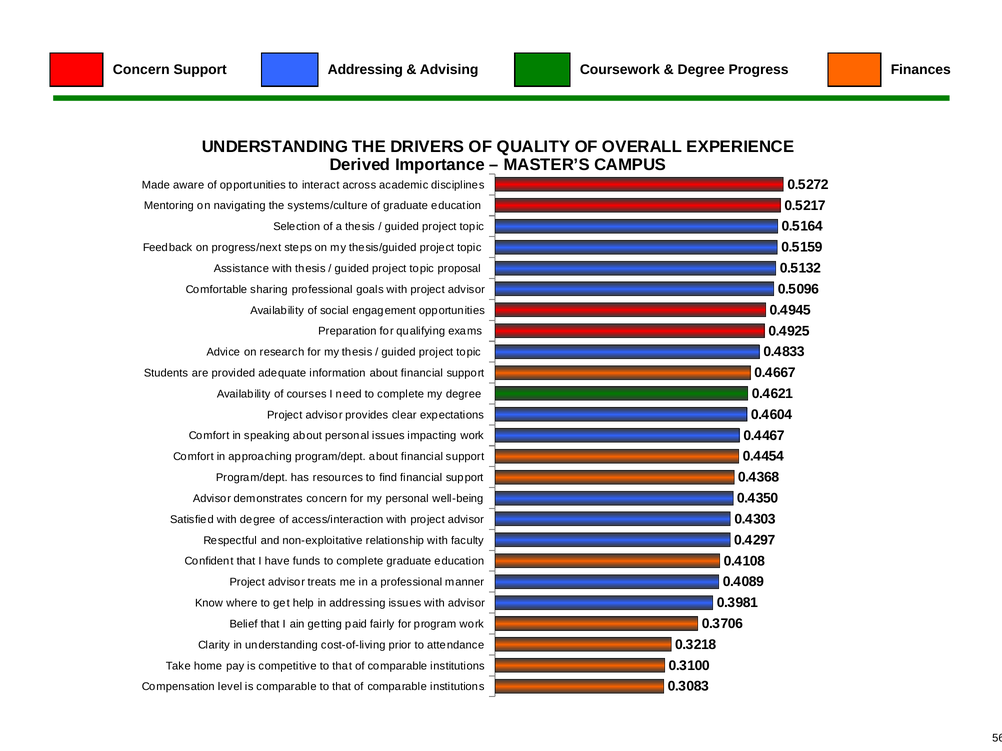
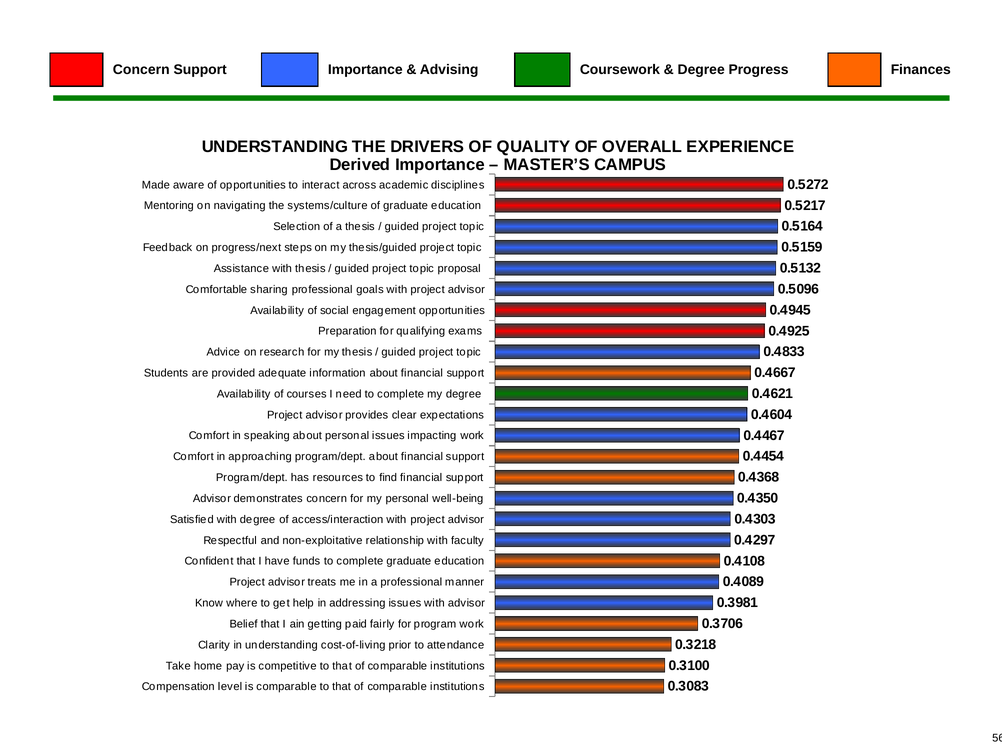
Support Addressing: Addressing -> Importance (365, 70)
